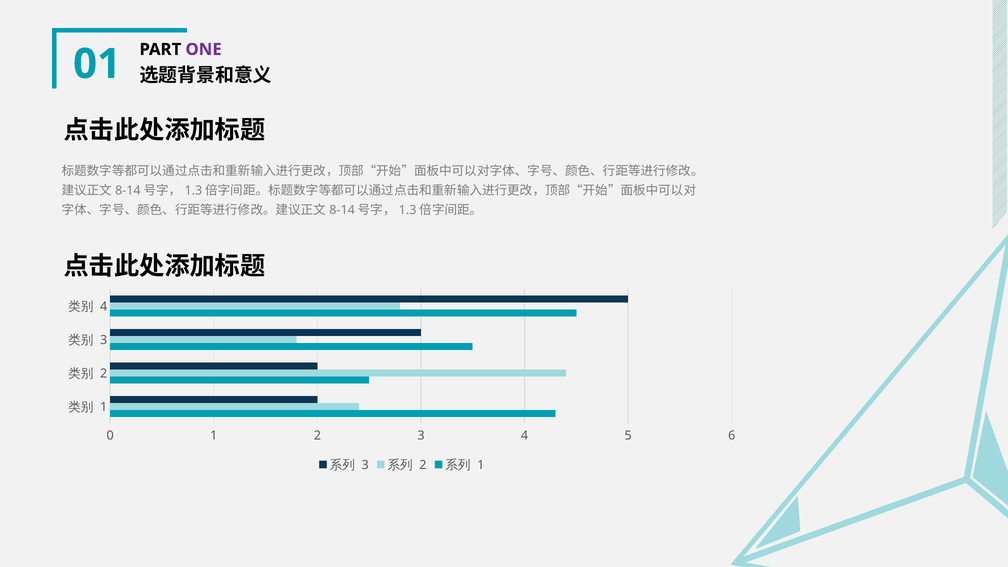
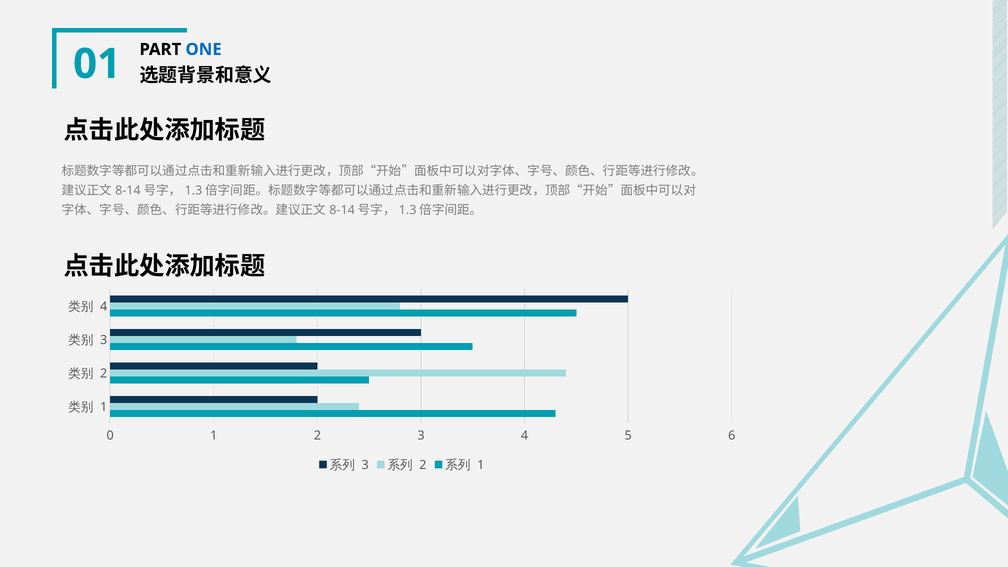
ONE colour: purple -> blue (204, 49)
